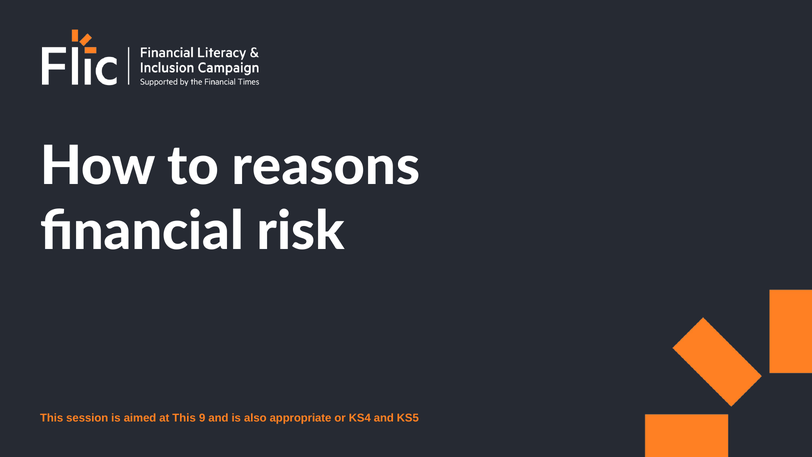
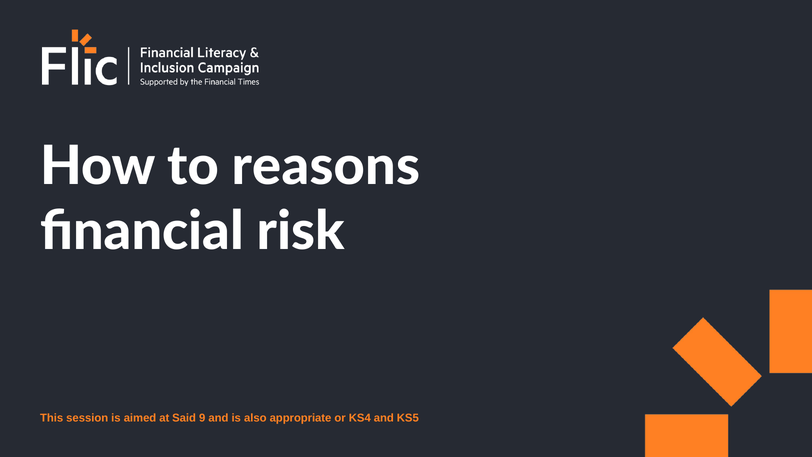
at This: This -> Said (184, 418)
